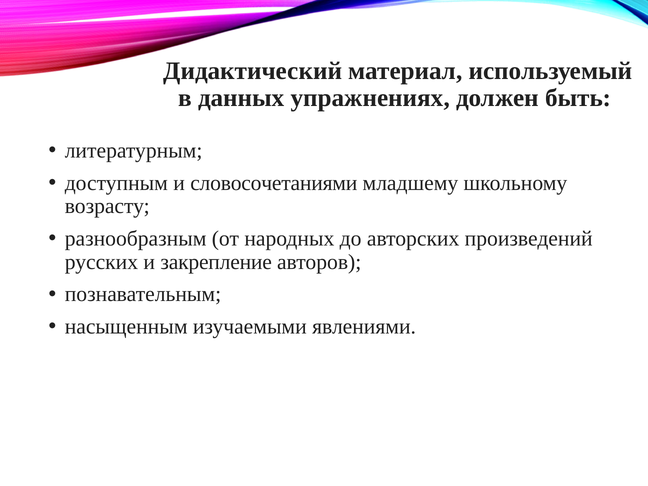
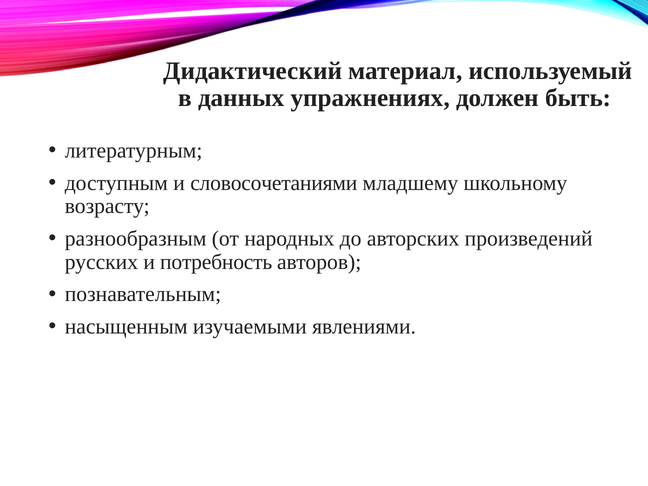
закрепление: закрепление -> потребность (216, 262)
